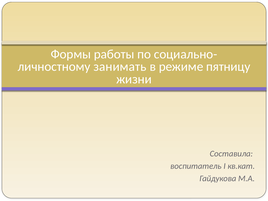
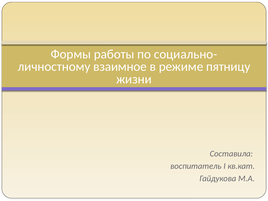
занимать: занимать -> взаимное (120, 67)
